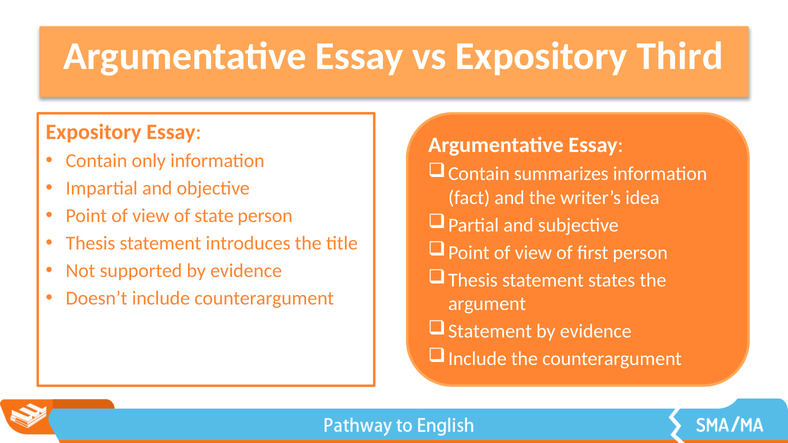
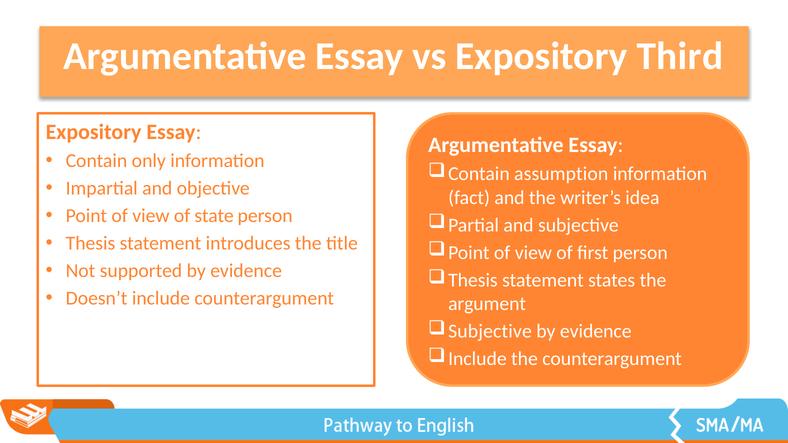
summarizes: summarizes -> assumption (561, 174)
Statement: Statement -> Subjective (490, 332)
